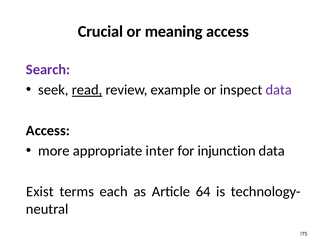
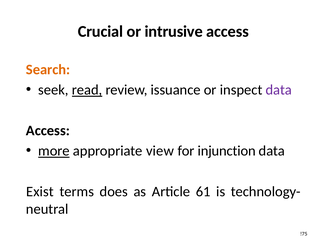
meaning: meaning -> intrusive (174, 31)
Search colour: purple -> orange (48, 70)
example: example -> issuance (176, 90)
more underline: none -> present (54, 151)
inter: inter -> view (160, 151)
each: each -> does (114, 192)
64: 64 -> 61 (203, 192)
